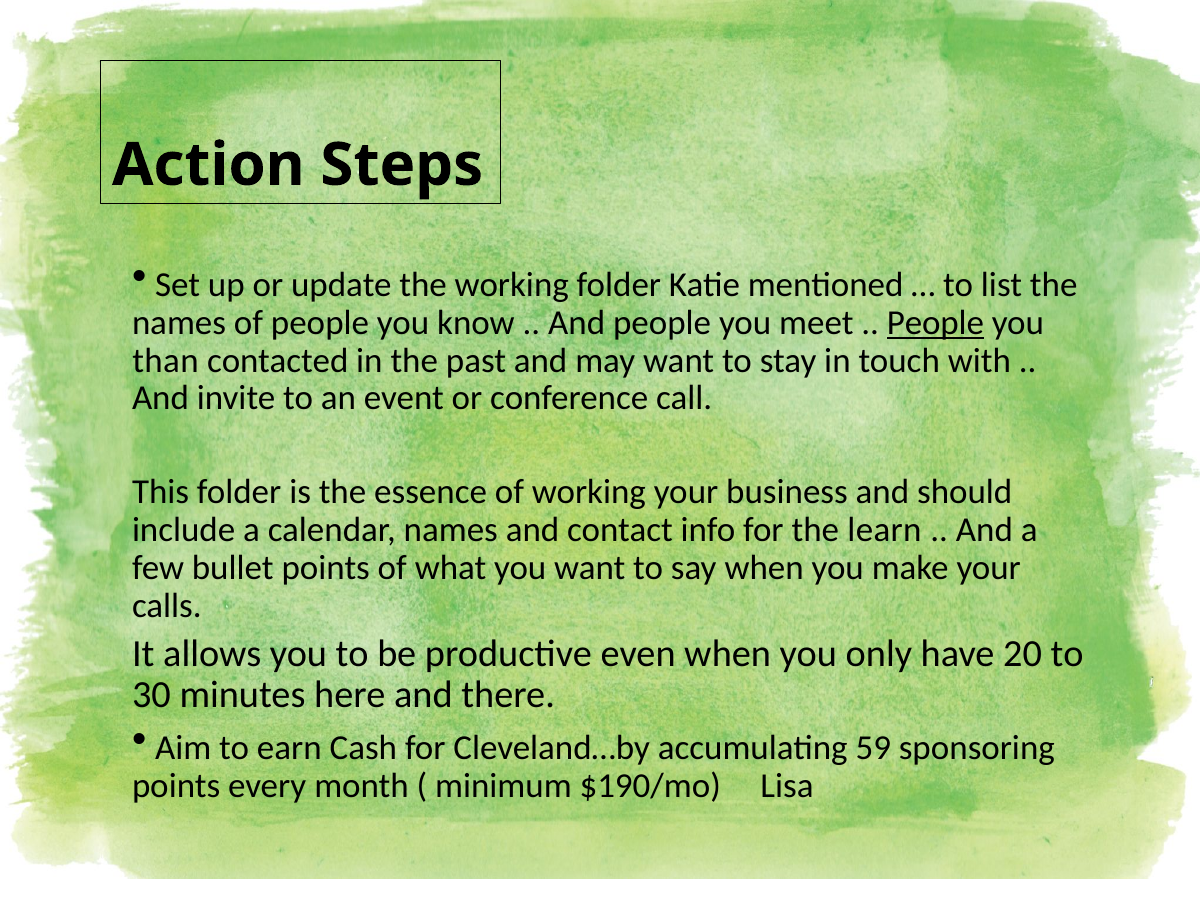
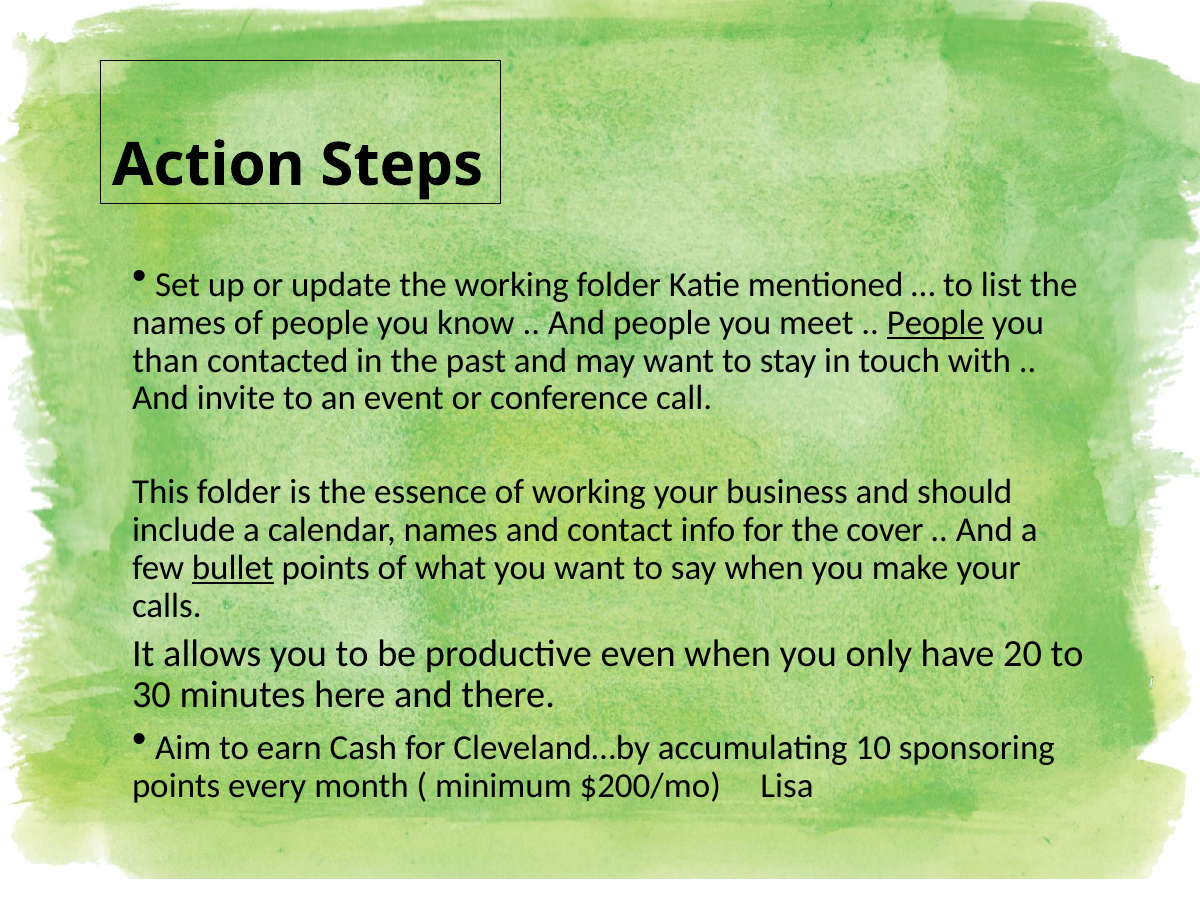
learn: learn -> cover (885, 530)
bullet underline: none -> present (233, 568)
59: 59 -> 10 (873, 748)
$190/mo: $190/mo -> $200/mo (650, 786)
